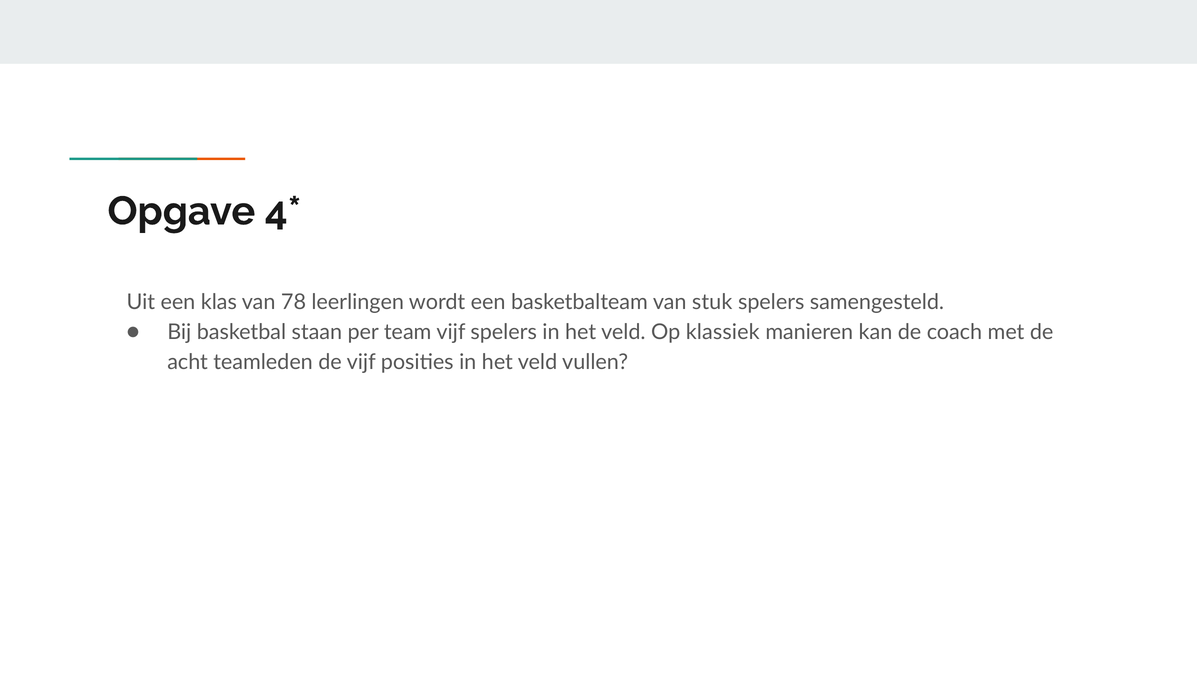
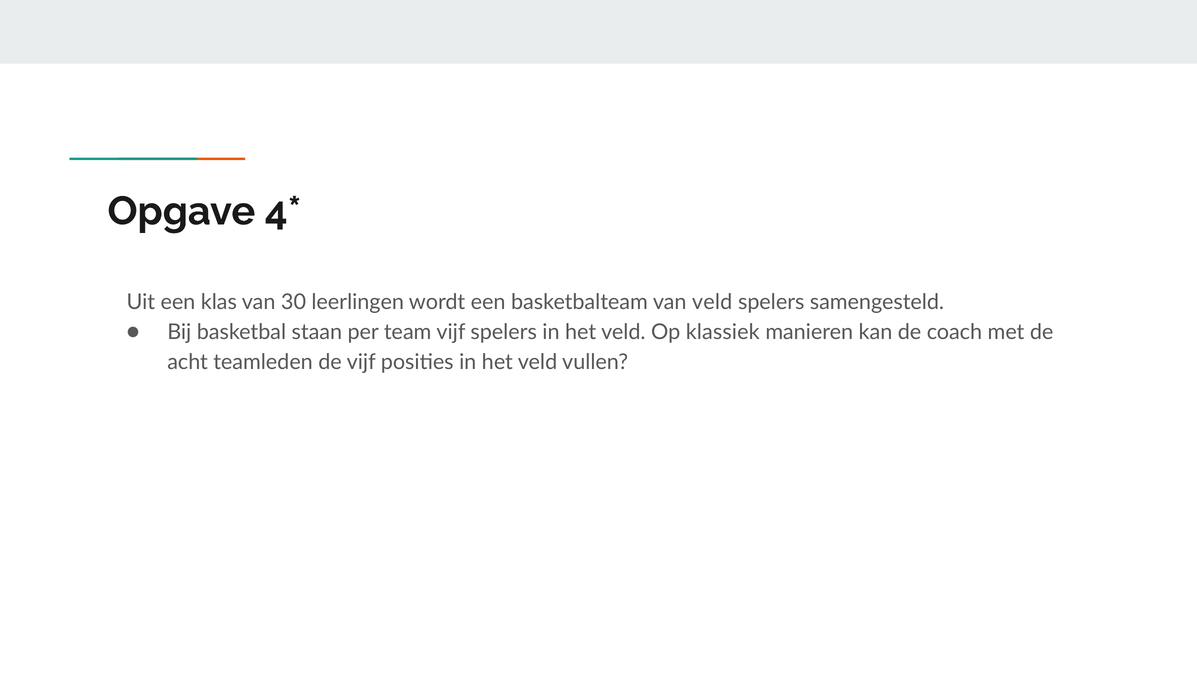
78: 78 -> 30 (294, 302)
van stuk: stuk -> veld (712, 302)
